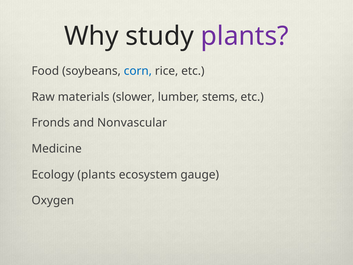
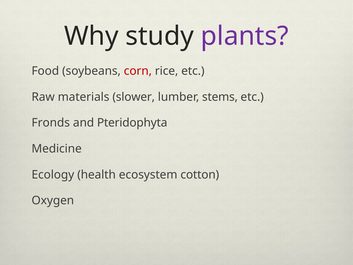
corn colour: blue -> red (138, 71)
Nonvascular: Nonvascular -> Pteridophyta (132, 123)
Ecology plants: plants -> health (97, 174)
gauge: gauge -> cotton (200, 174)
